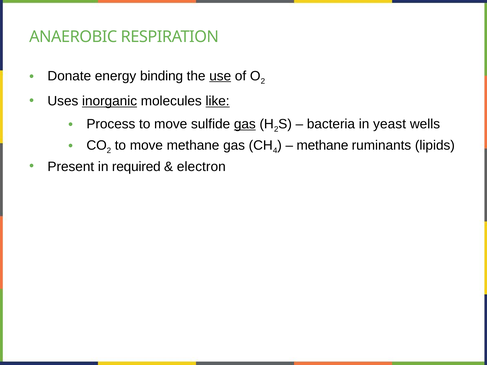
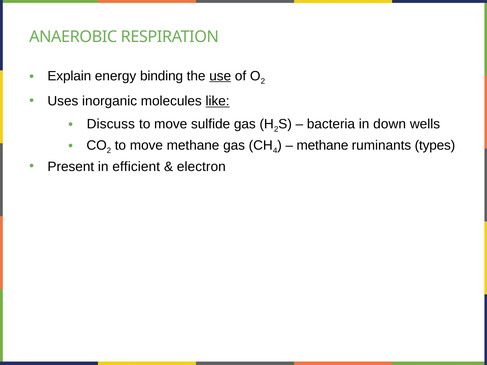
Donate: Donate -> Explain (69, 76)
inorganic underline: present -> none (110, 101)
Process: Process -> Discuss (111, 124)
gas underline: present -> none (245, 124)
yeast: yeast -> down (390, 124)
lipids: lipids -> types (435, 145)
required: required -> efficient (136, 167)
